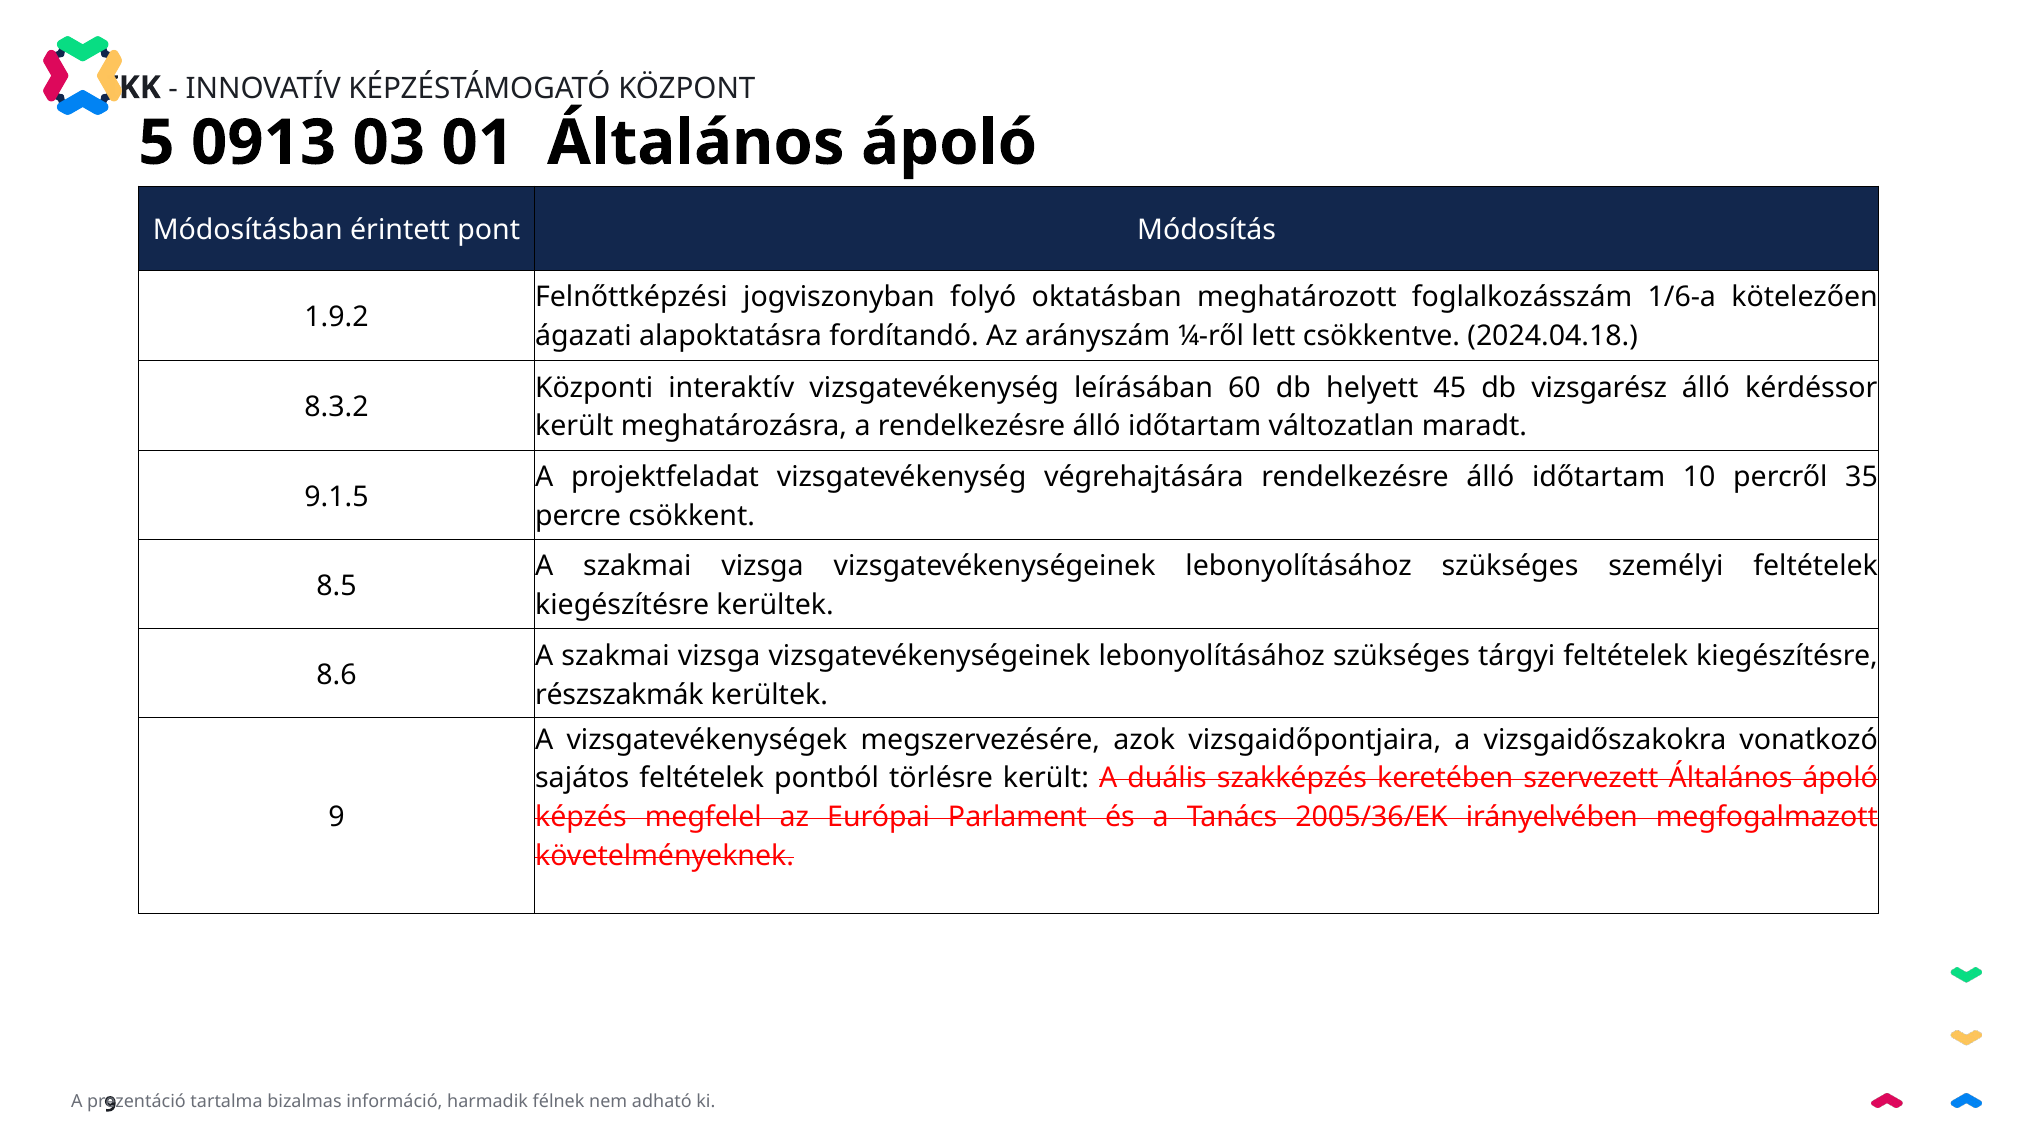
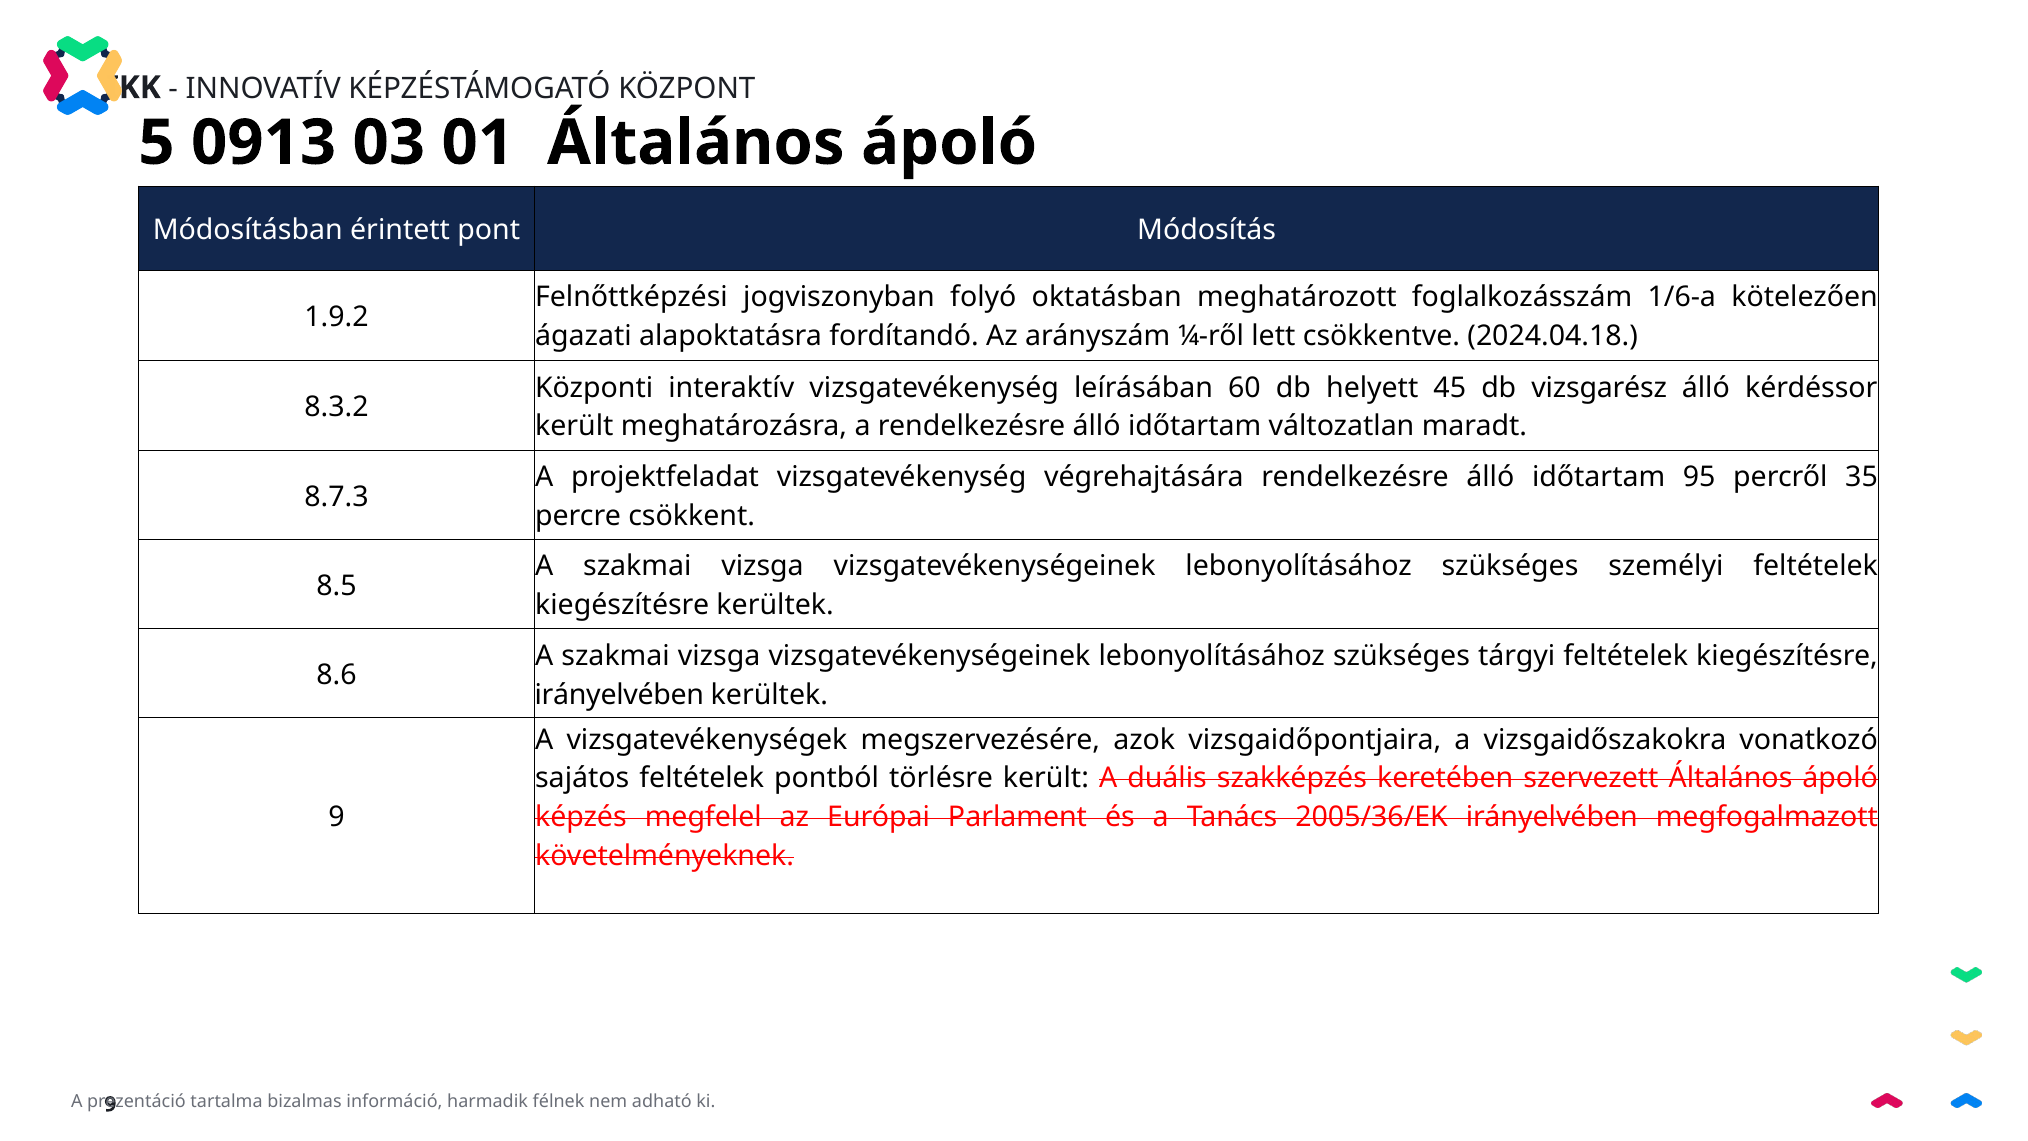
10: 10 -> 95 (1699, 477)
9.1.5: 9.1.5 -> 8.7.3 (336, 497)
részszakmák: részszakmák -> irányelvében (619, 694)
